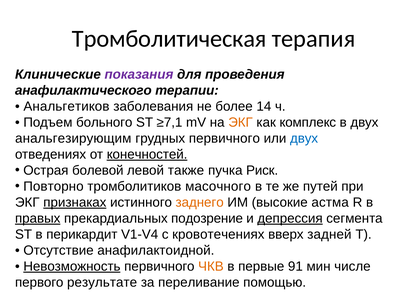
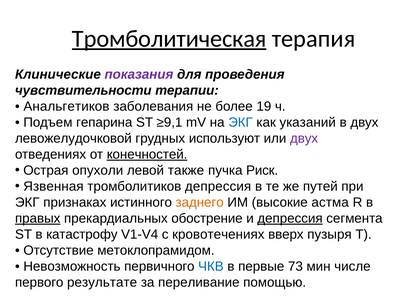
Тромболитическая underline: none -> present (169, 39)
анафилактического: анафилактического -> чувствительности (83, 90)
14: 14 -> 19 (264, 106)
больного: больного -> гепарина (104, 122)
≥7,1: ≥7,1 -> ≥9,1 (169, 122)
ЭКГ colour: orange -> blue (241, 122)
комплекс: комплекс -> указаний (308, 122)
анальгезирующим: анальгезирующим -> левожелудочковой (73, 138)
грудных первичного: первичного -> используют (224, 138)
двух colour: blue -> purple (304, 138)
болевой: болевой -> опухоли (98, 170)
Повторно: Повторно -> Язвенная (53, 186)
тромболитиков масочного: масочного -> депрессия (218, 186)
признаках underline: present -> none (75, 202)
подозрение: подозрение -> обострение (207, 218)
перикардит: перикардит -> катастрофу (82, 234)
задней: задней -> пузыря (329, 234)
анафилактоидной: анафилактоидной -> метоклопрамидом (156, 250)
Невозможность underline: present -> none (72, 266)
ЧКВ colour: orange -> blue (211, 266)
91: 91 -> 73 (295, 266)
